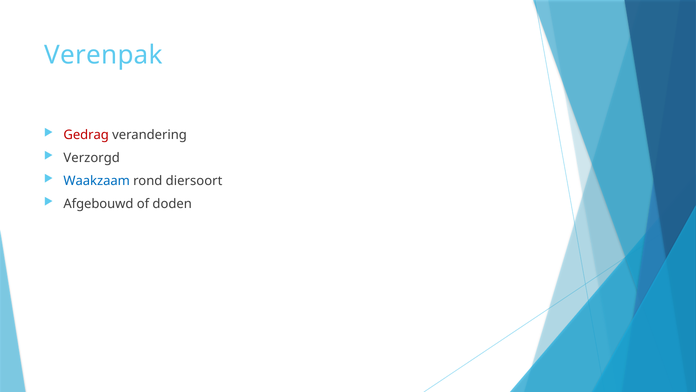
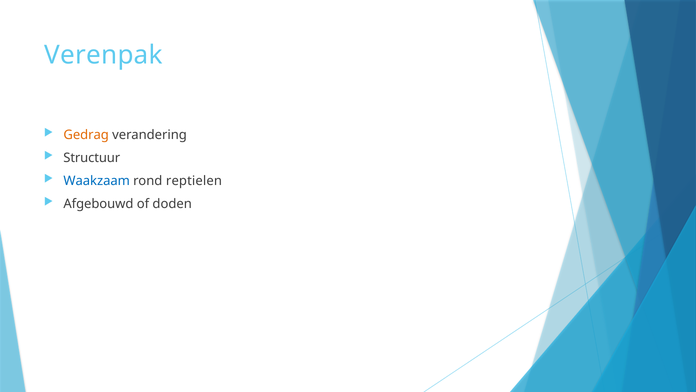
Gedrag colour: red -> orange (86, 135)
Verzorgd: Verzorgd -> Structuur (92, 158)
diersoort: diersoort -> reptielen (194, 181)
